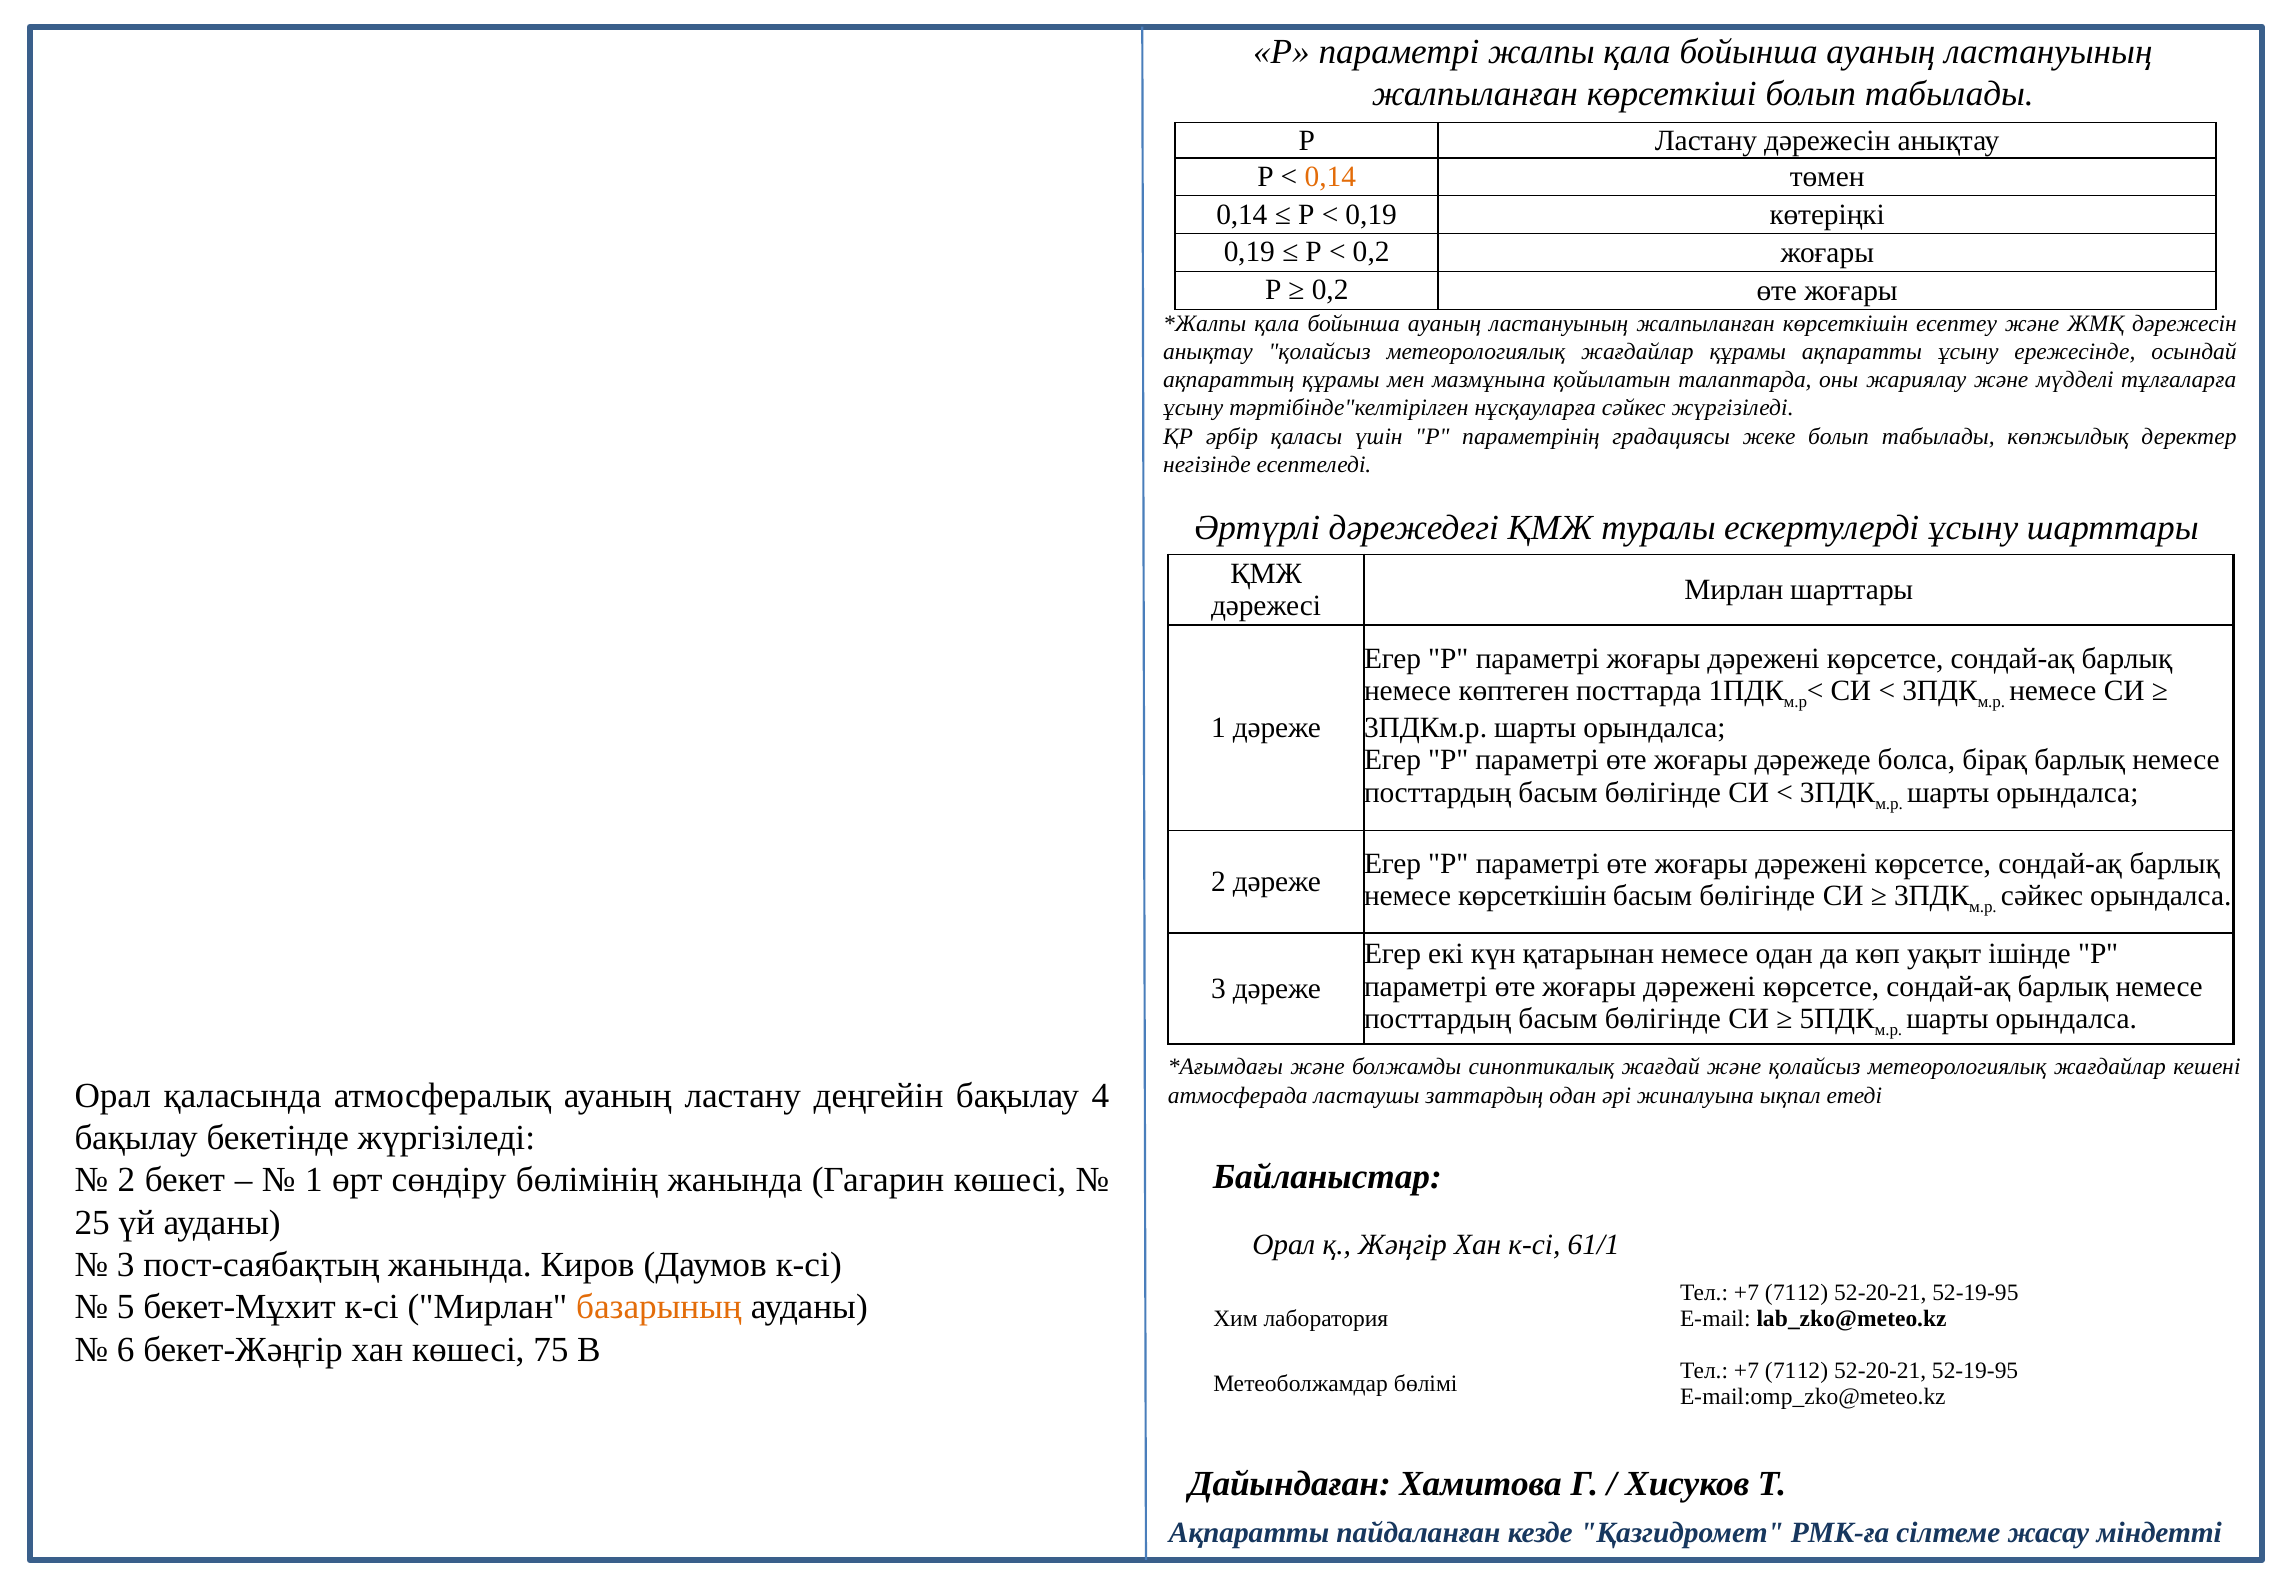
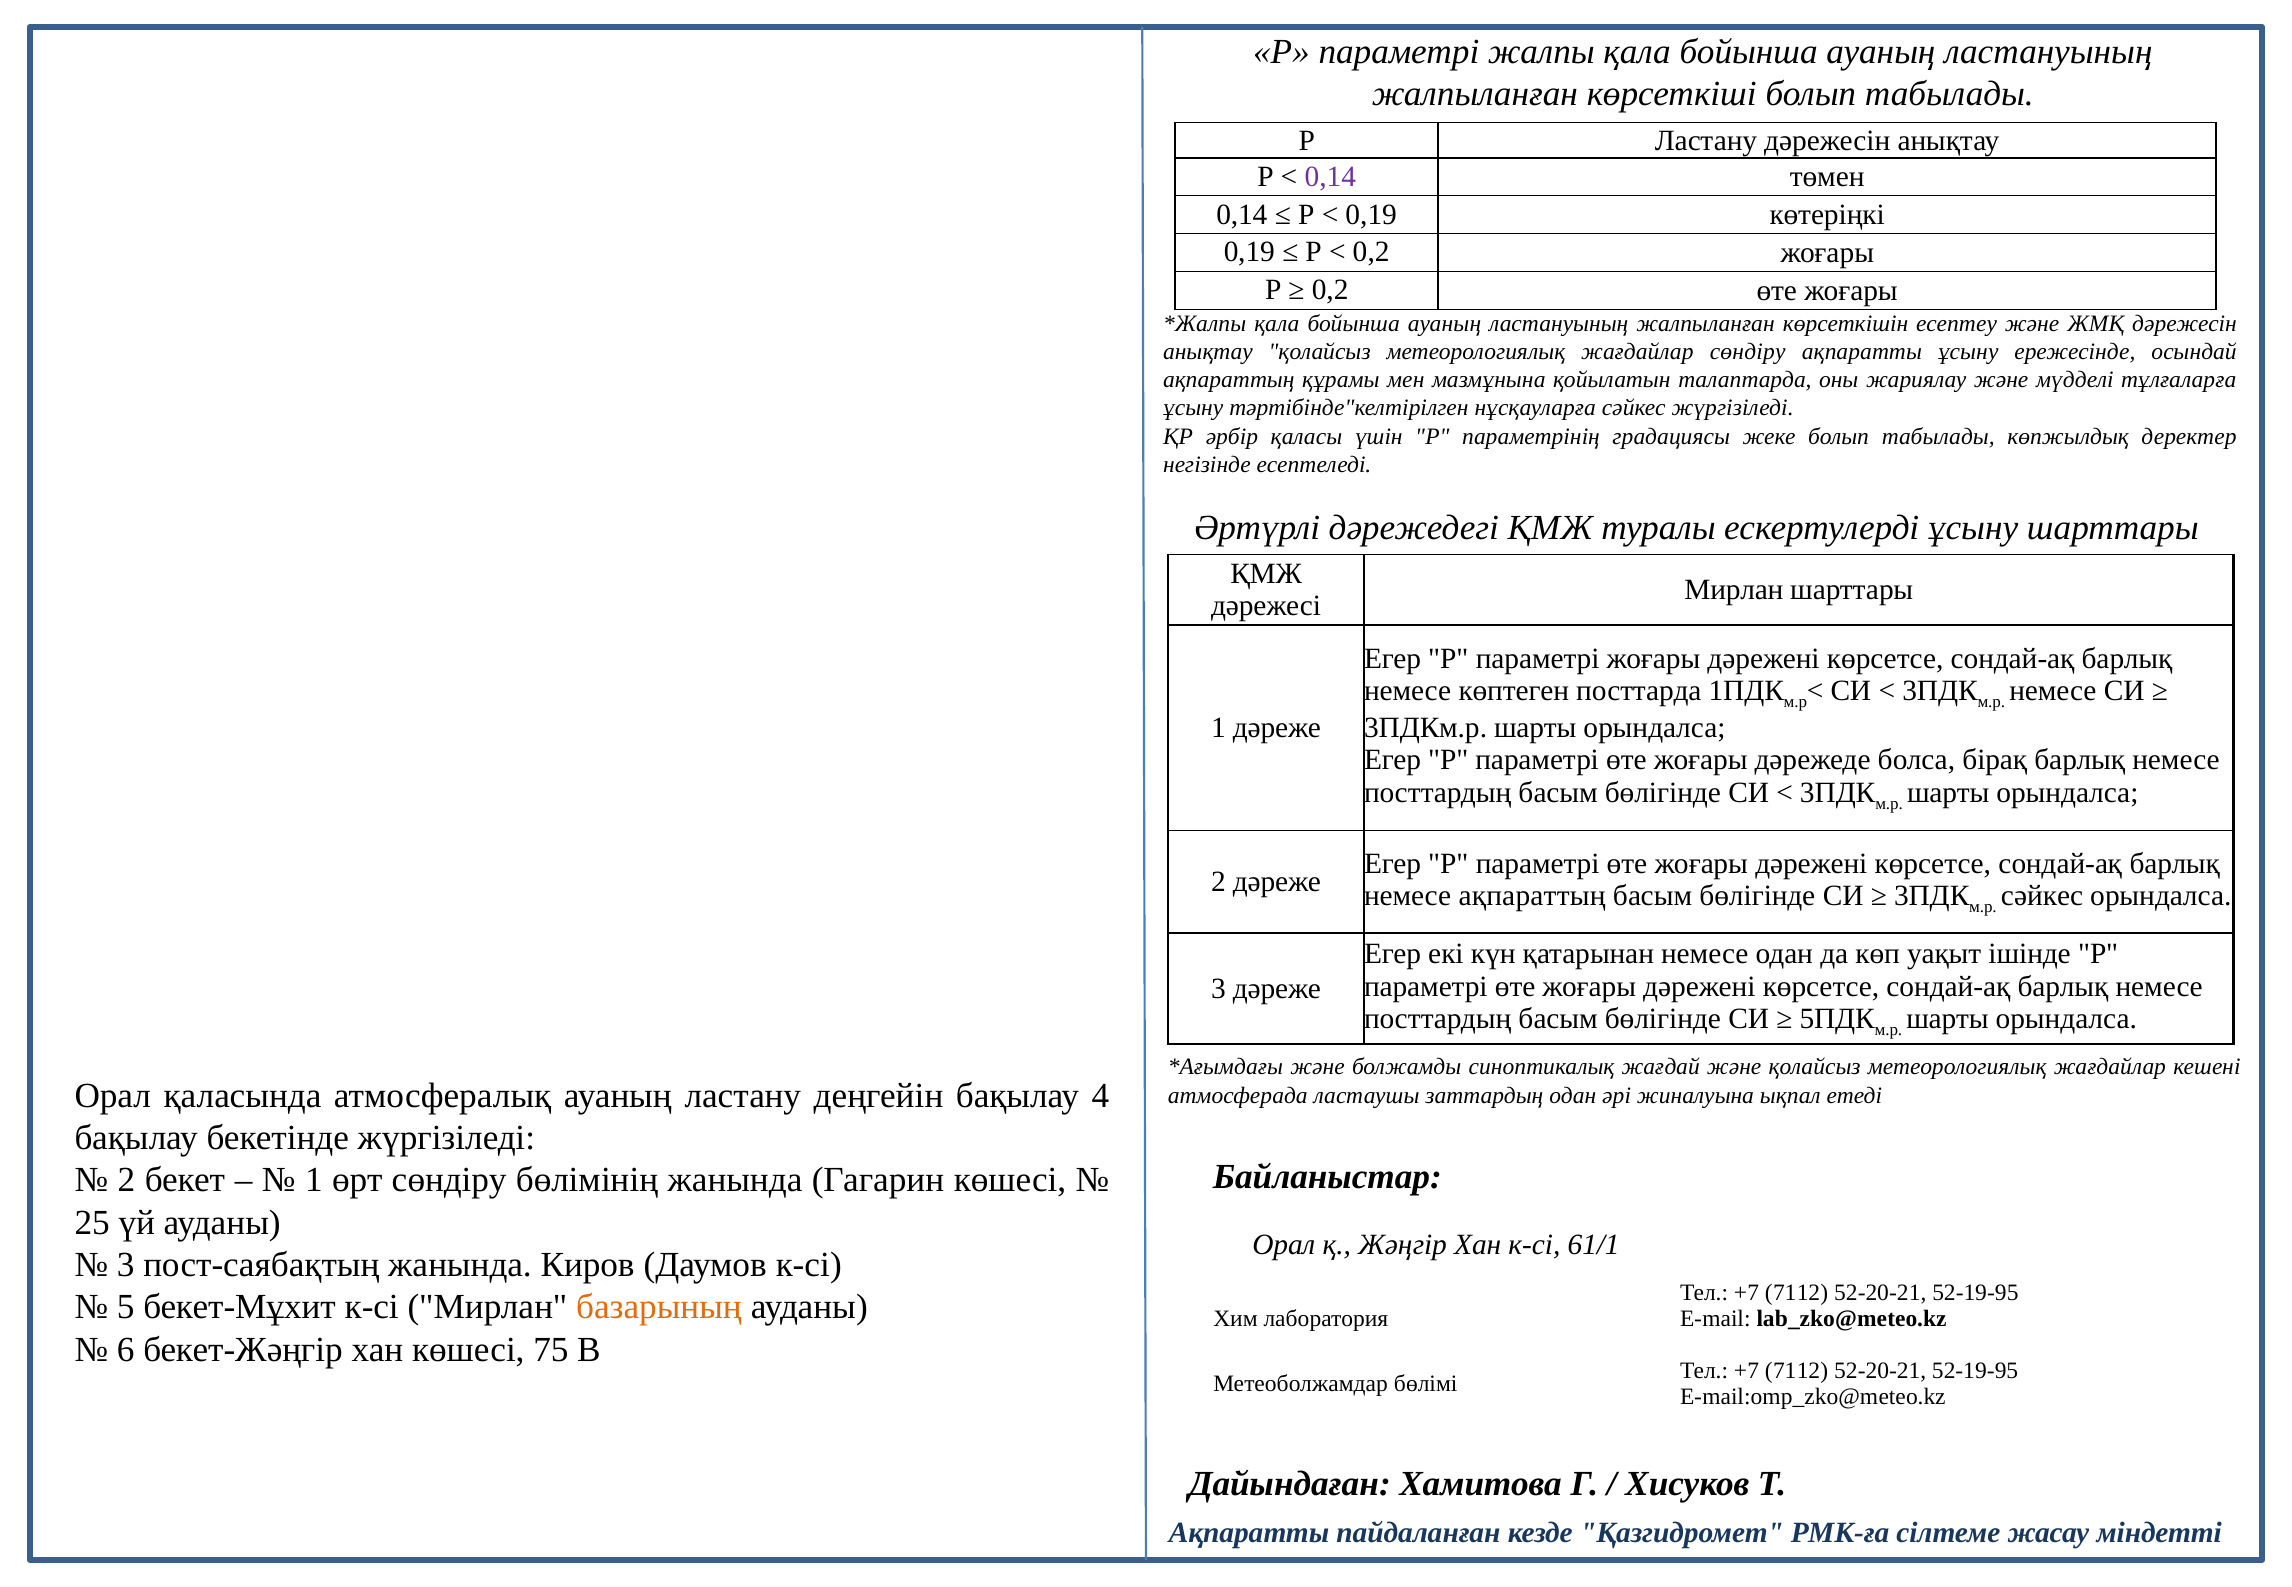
0,14 colour: orange -> purple (1330, 177)
жағдайлар құрамы: құрамы -> сөндіру (1748, 352)
немесе көрсеткішін: көрсеткішін -> ақпараттың (1532, 896)
